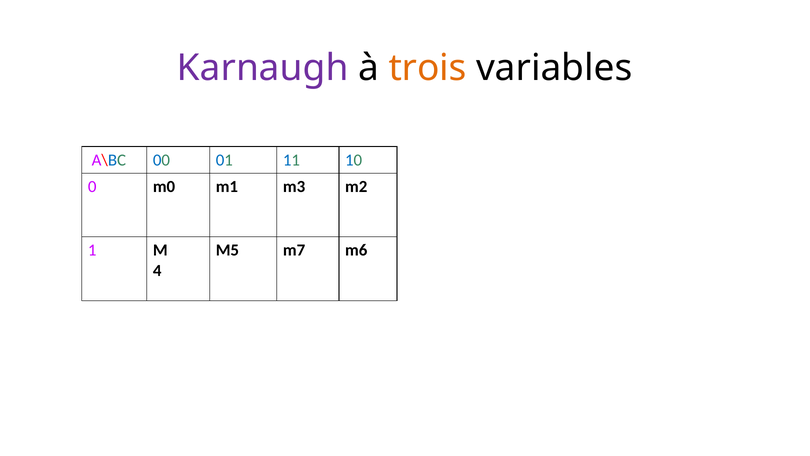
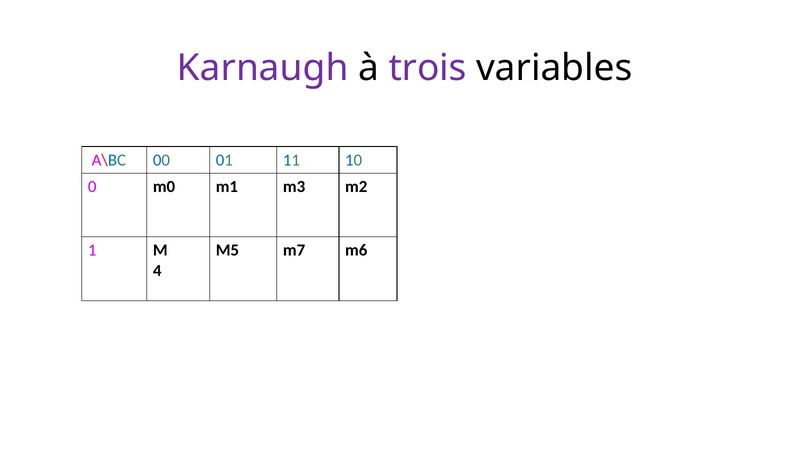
trois colour: orange -> purple (428, 68)
